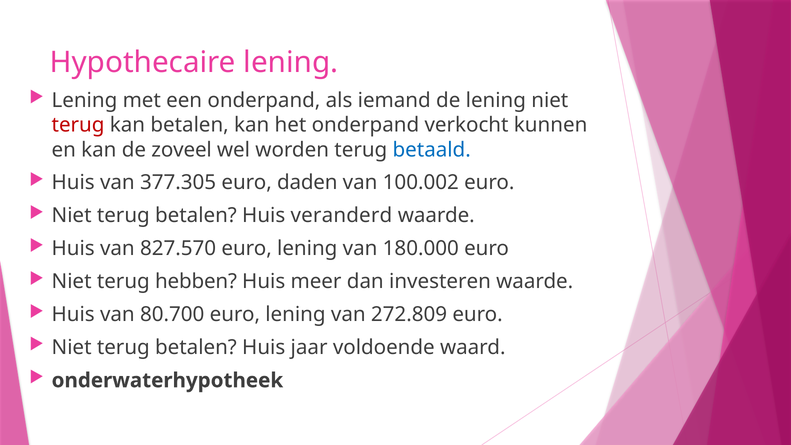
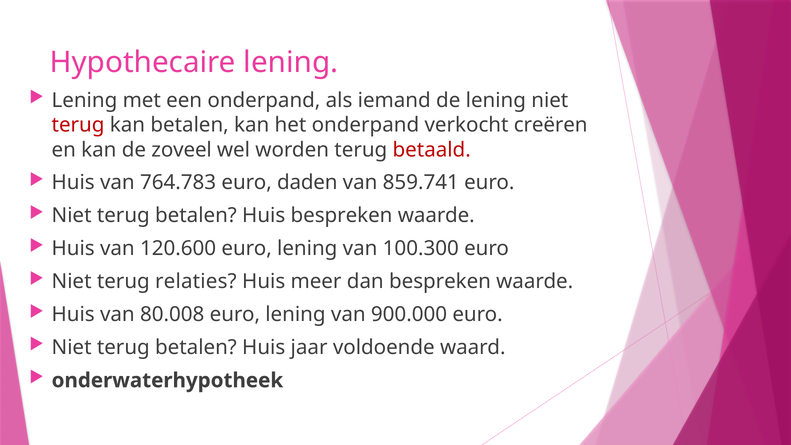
kunnen: kunnen -> creëren (551, 125)
betaald colour: blue -> red (432, 150)
377.305: 377.305 -> 764.783 (178, 183)
100.002: 100.002 -> 859.741 (421, 183)
Huis veranderd: veranderd -> bespreken (342, 216)
827.570: 827.570 -> 120.600 (178, 249)
180.000: 180.000 -> 100.300 (421, 249)
hebben: hebben -> relaties (196, 282)
dan investeren: investeren -> bespreken (440, 282)
80.700: 80.700 -> 80.008 (172, 314)
272.809: 272.809 -> 900.000 (409, 314)
